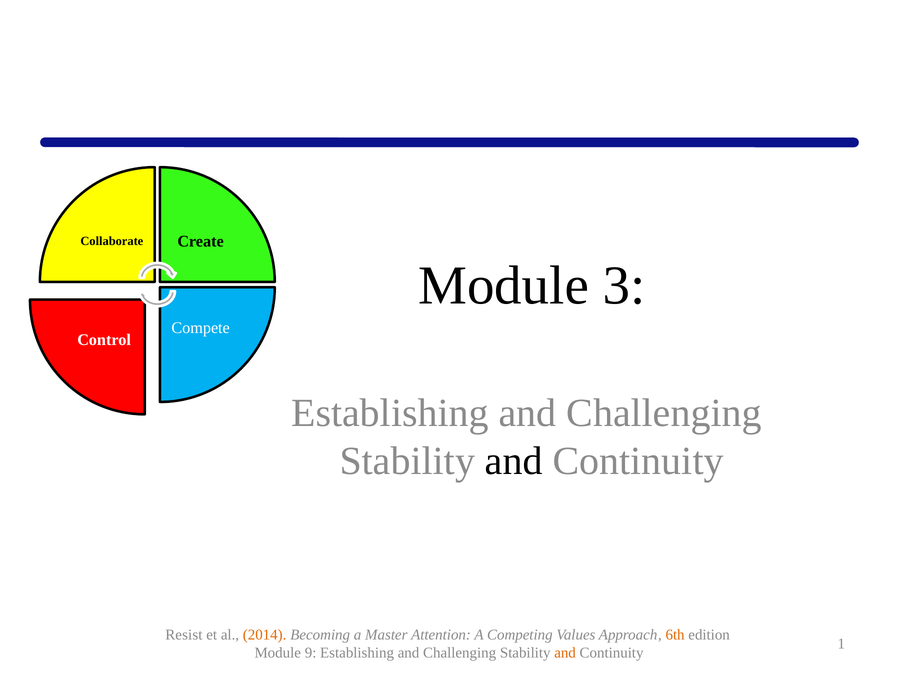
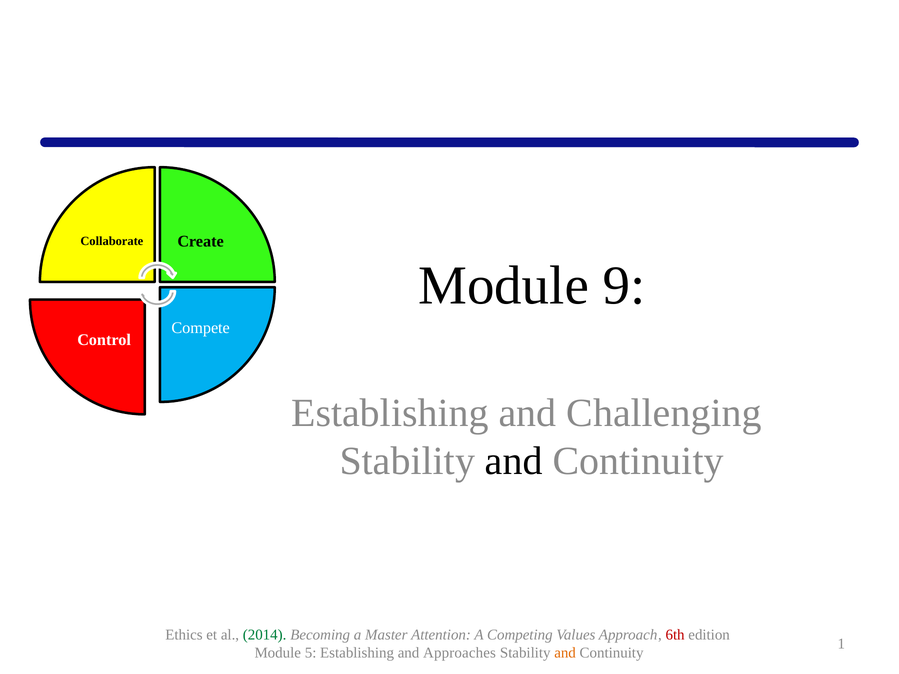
3: 3 -> 9 (624, 286)
Resist: Resist -> Ethics (184, 635)
2014 colour: orange -> green (265, 635)
6th colour: orange -> red (675, 635)
9: 9 -> 5 (311, 653)
Challenging: Challenging -> Approaches (460, 653)
